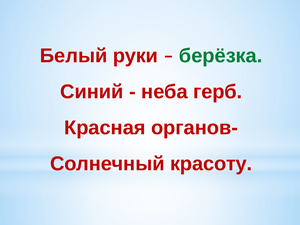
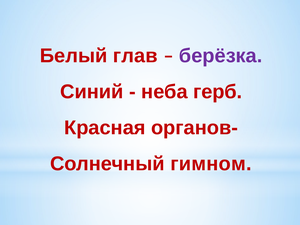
руки: руки -> глав (135, 56)
берёзка colour: green -> purple (221, 56)
красоту: красоту -> гимном (211, 164)
